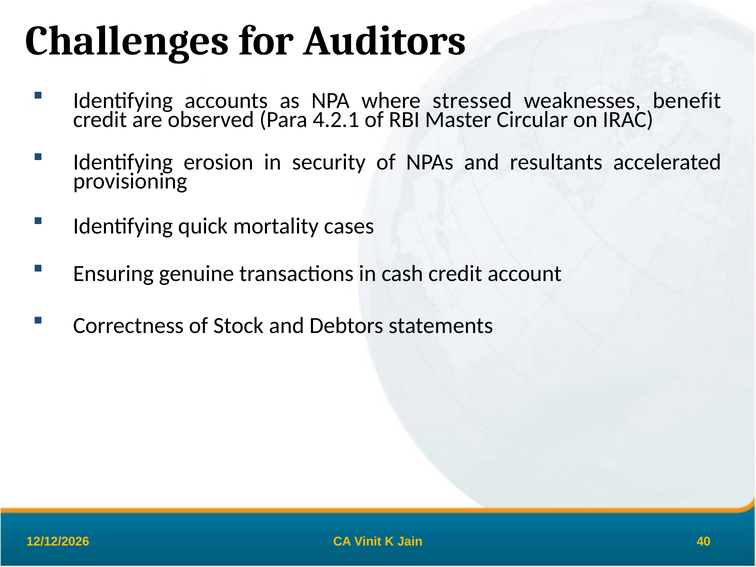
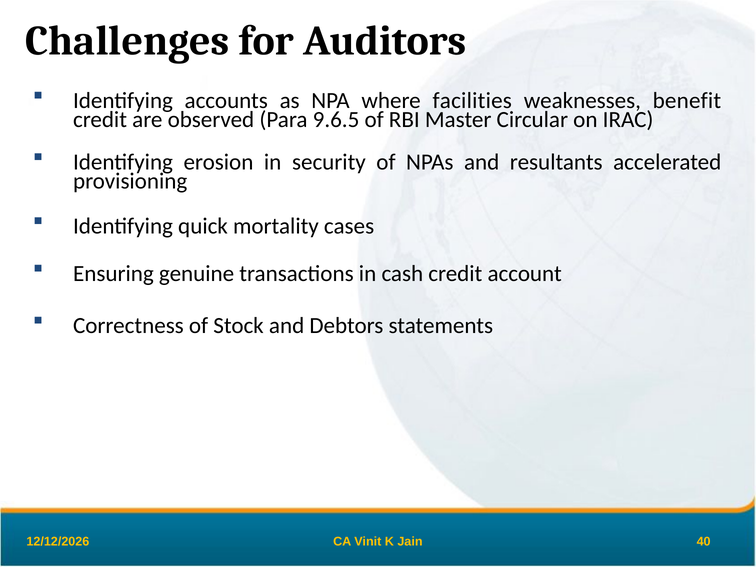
stressed: stressed -> facilities (472, 101)
4.2.1: 4.2.1 -> 9.6.5 (336, 120)
